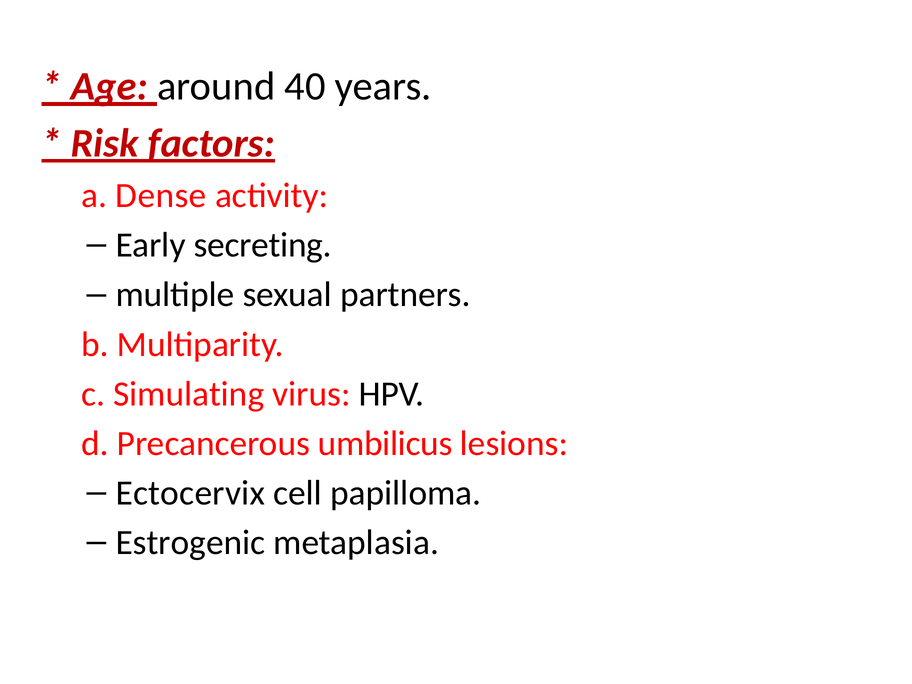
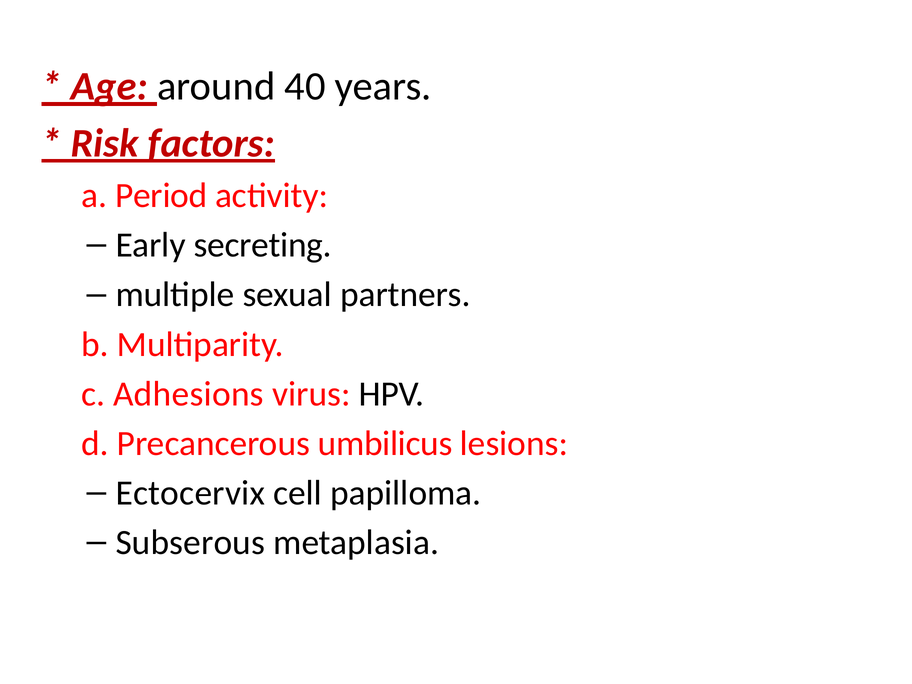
Dense: Dense -> Period (161, 196)
Simulating: Simulating -> Adhesions (189, 394)
Estrogenic: Estrogenic -> Subserous (190, 543)
